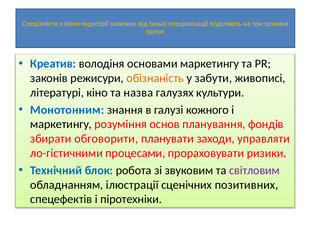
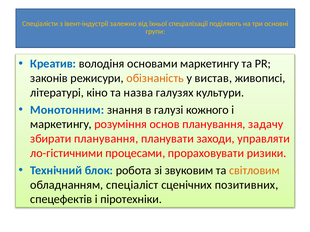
забути: забути -> вистав (213, 78)
фондів: фондів -> задачу (266, 125)
збирати обговорити: обговорити -> планування (106, 139)
світловим colour: purple -> orange (254, 171)
ілюстрації: ілюстрації -> спеціаліст (132, 185)
